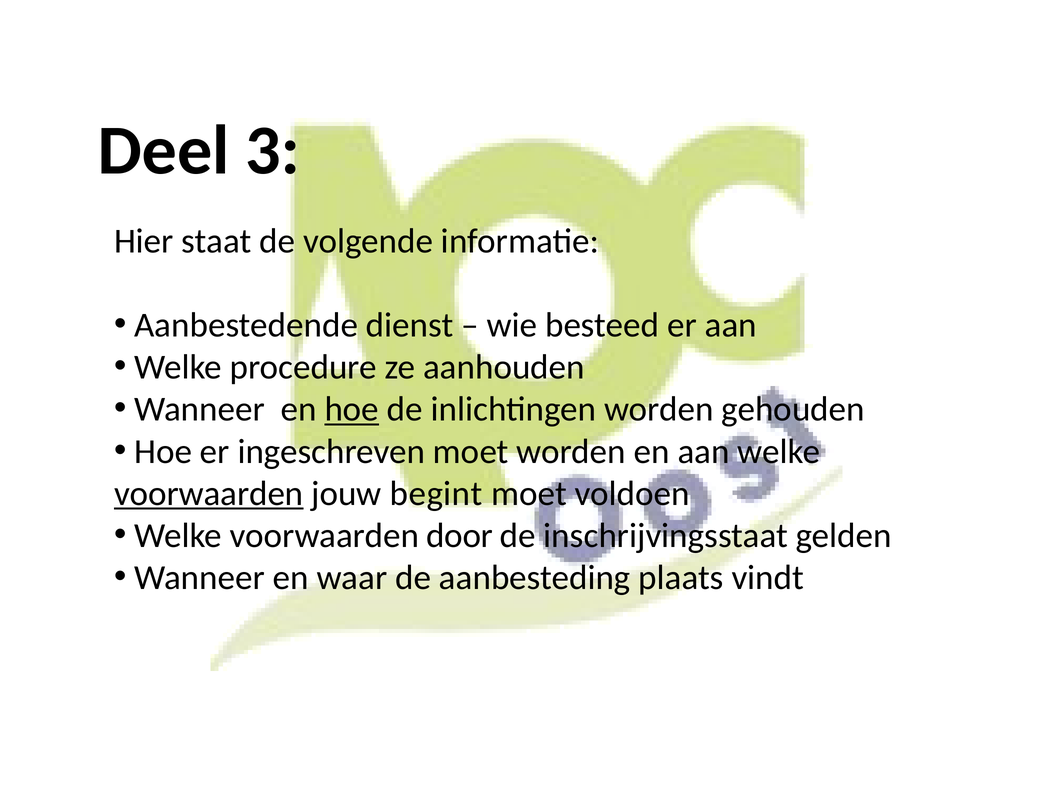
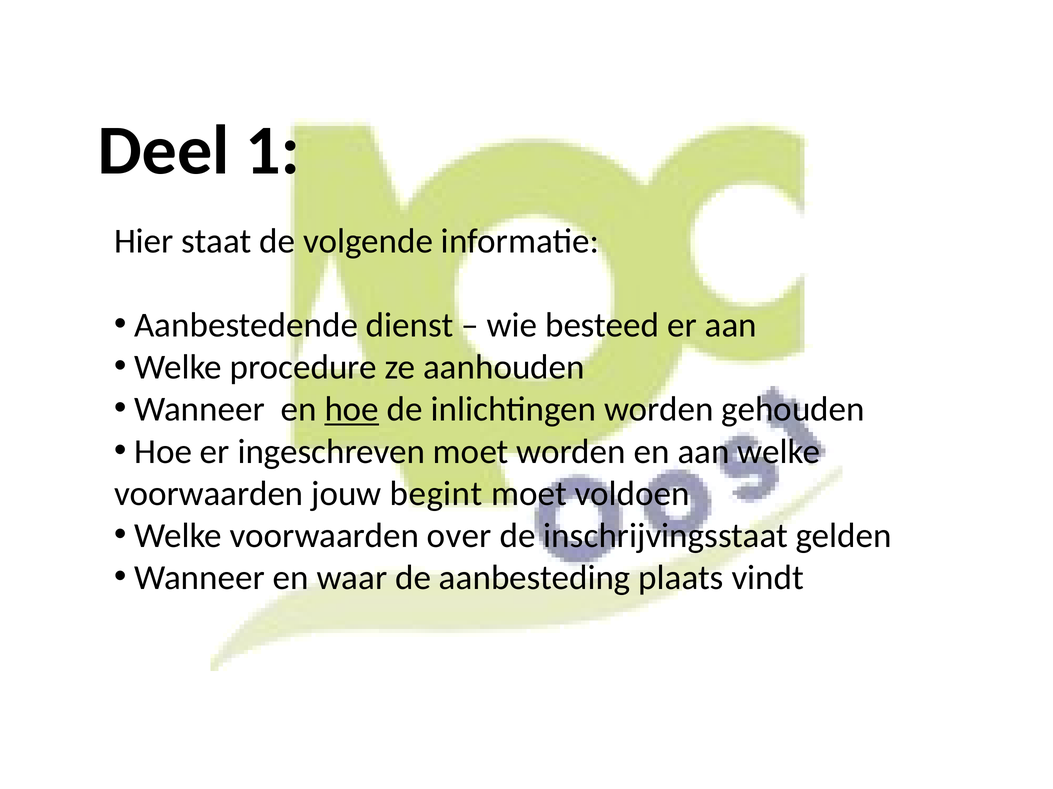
3: 3 -> 1 (273, 151)
voorwaarden underline: present -> none (209, 494)
door: door -> over (459, 536)
